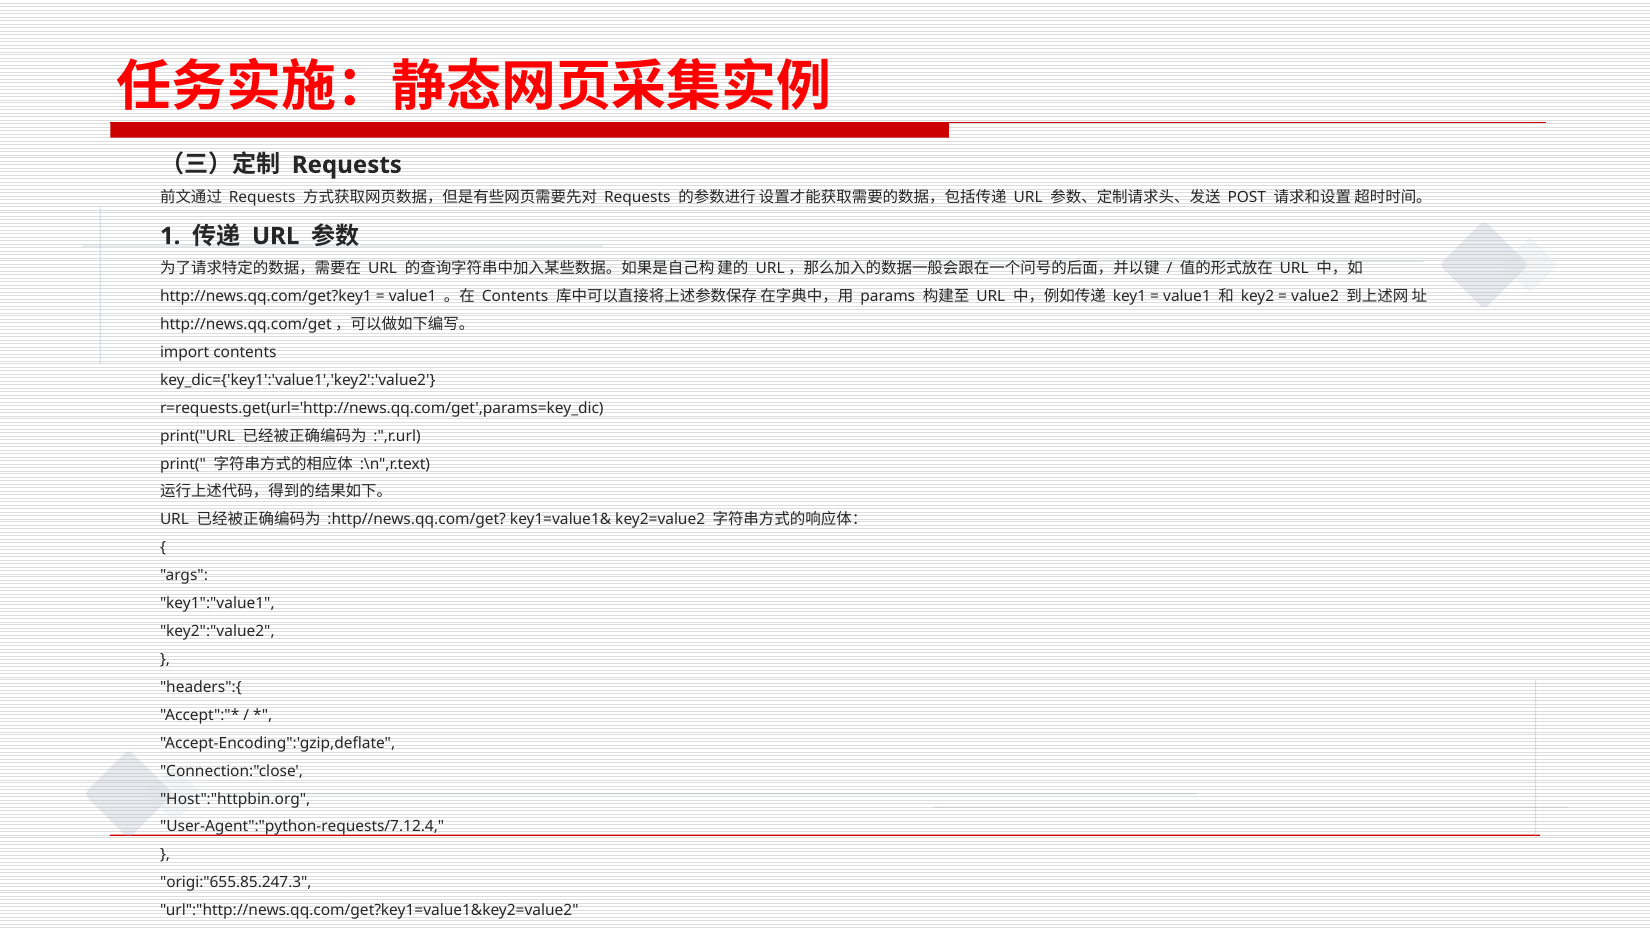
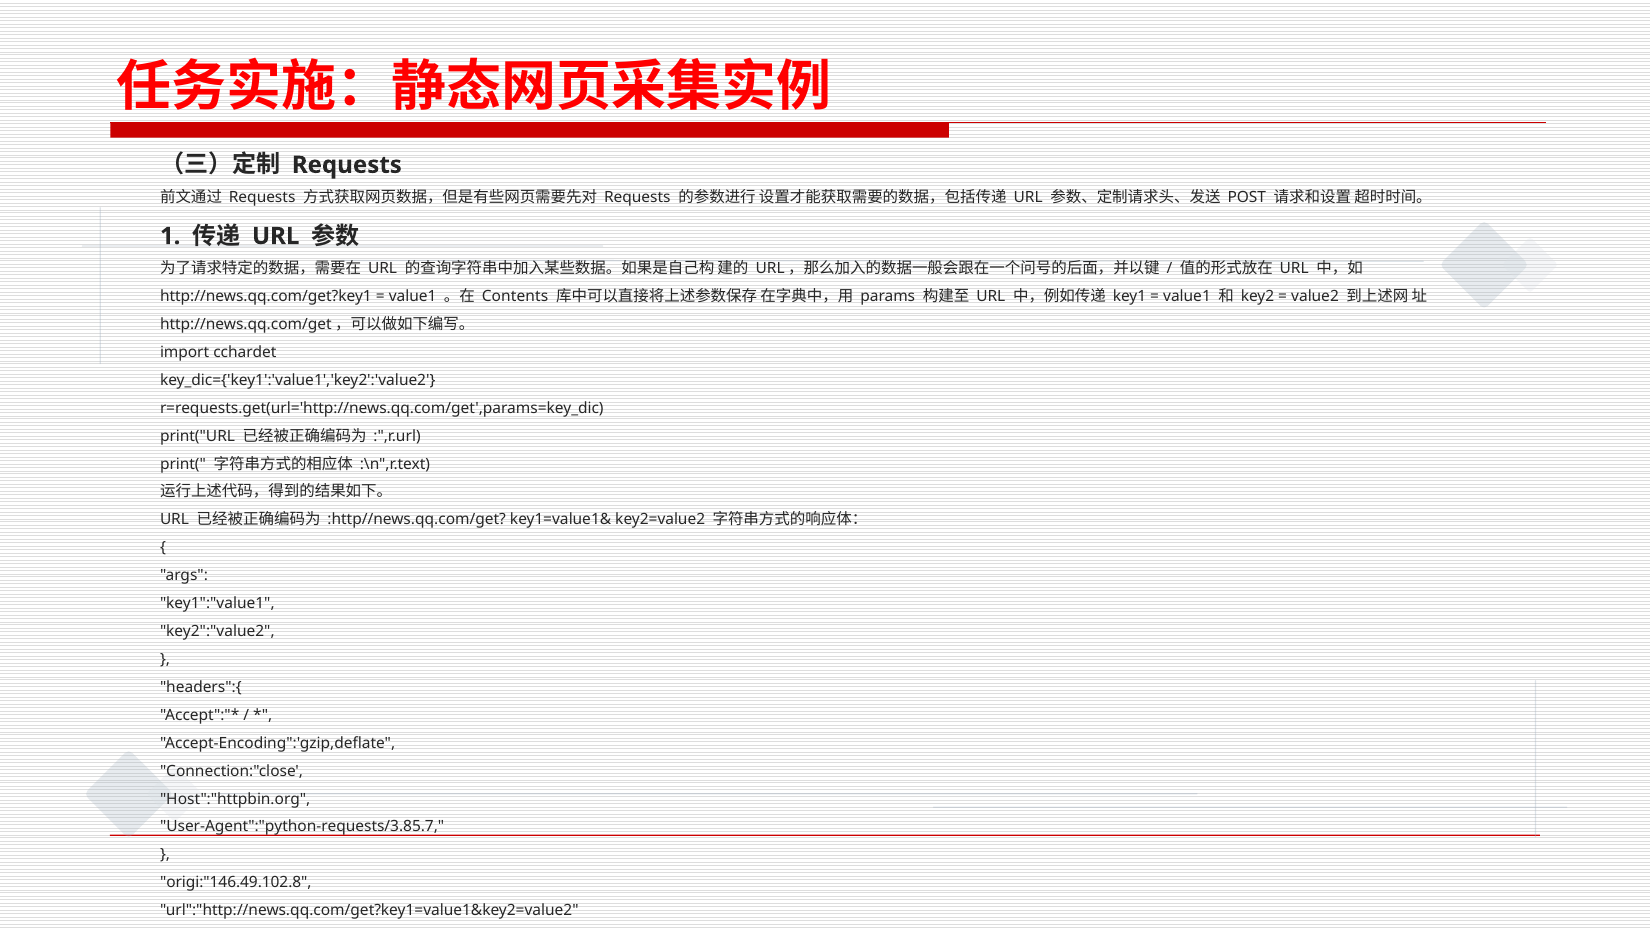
import contents: contents -> cchardet (245, 352)
User-Agent":"python-requests/7.12.4: User-Agent":"python-requests/7.12.4 -> User-Agent":"python-requests/3.85.7 (302, 827)
origi:"655.85.247.3: origi:"655.85.247.3 -> origi:"146.49.102.8 (236, 883)
